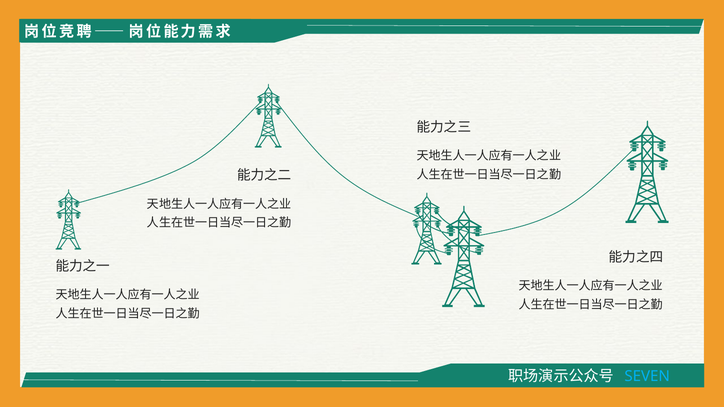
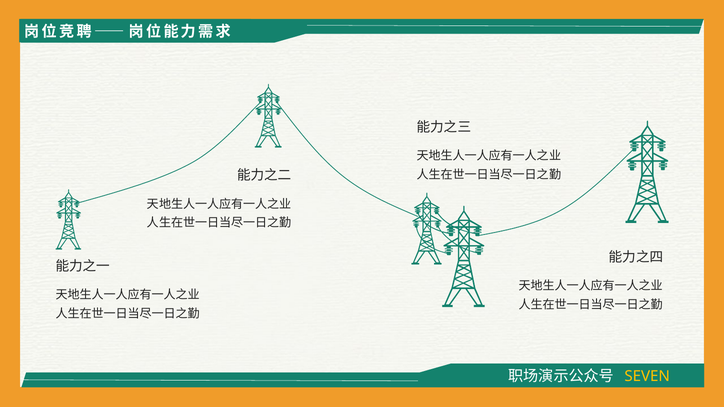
SEVEN colour: light blue -> yellow (647, 377)
